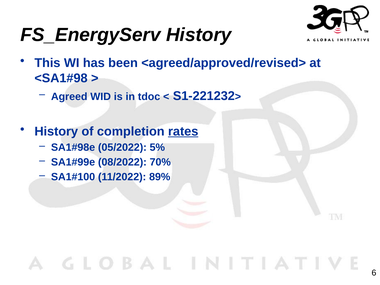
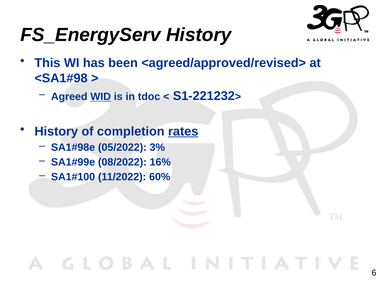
WID underline: none -> present (101, 97)
5%: 5% -> 3% (157, 147)
70%: 70% -> 16% (160, 162)
89%: 89% -> 60% (160, 177)
